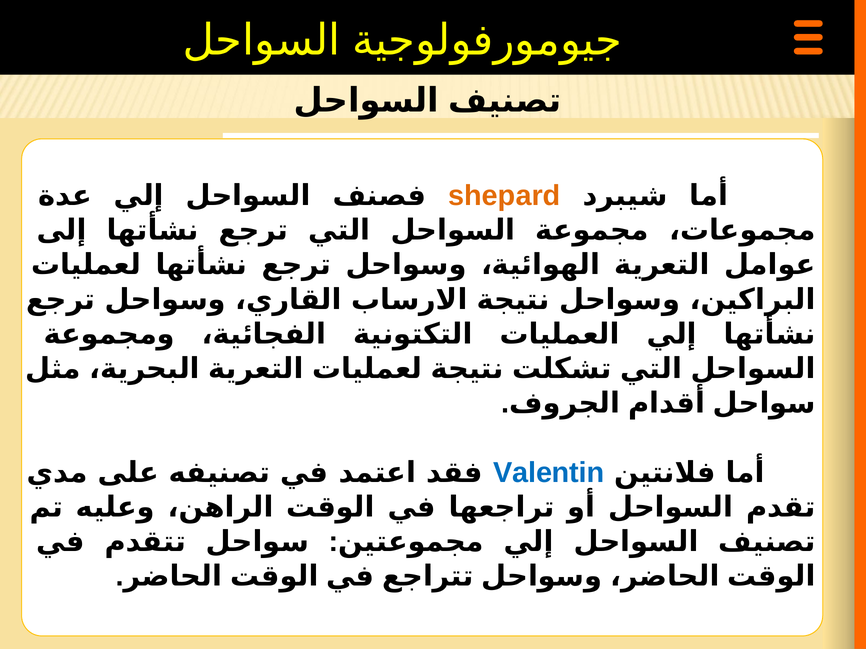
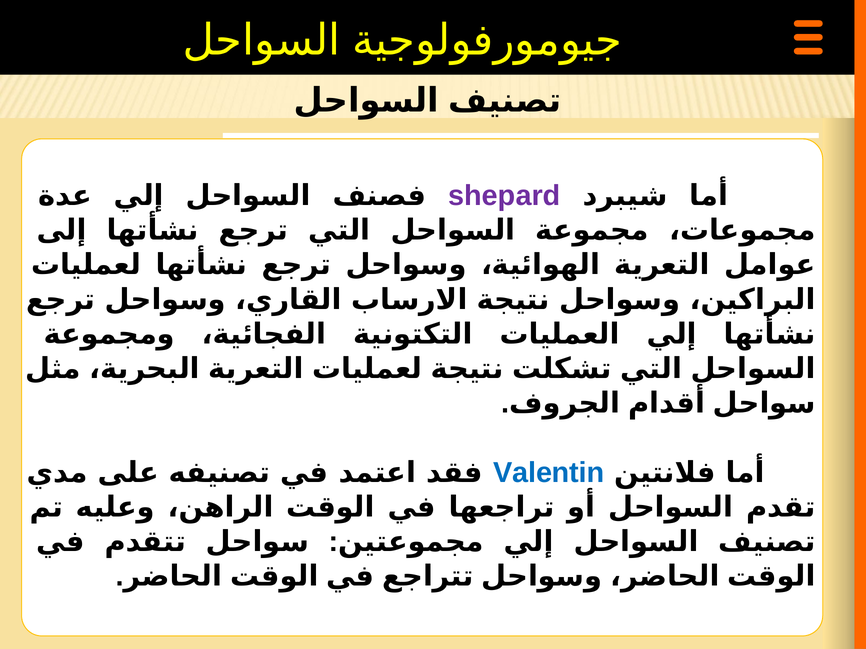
shepard colour: orange -> purple (504, 196)
